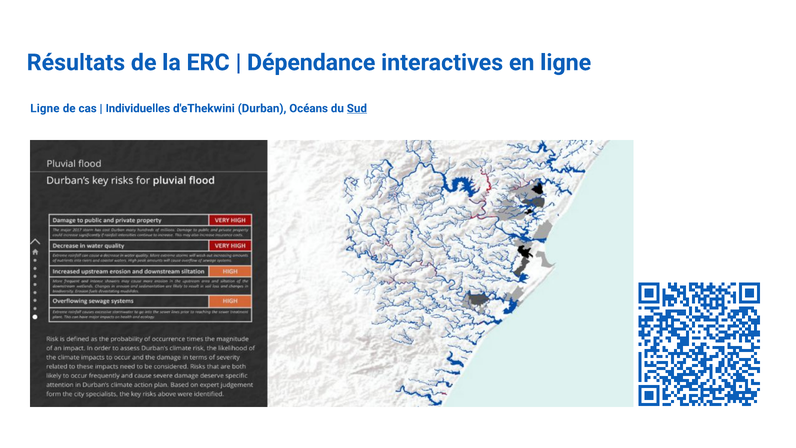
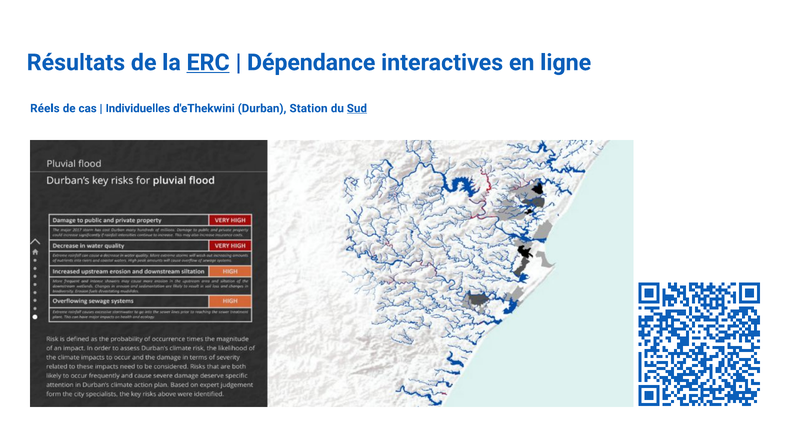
ERC underline: none -> present (208, 62)
Ligne: Ligne -> Réels (45, 108)
Océans: Océans -> Station (309, 108)
